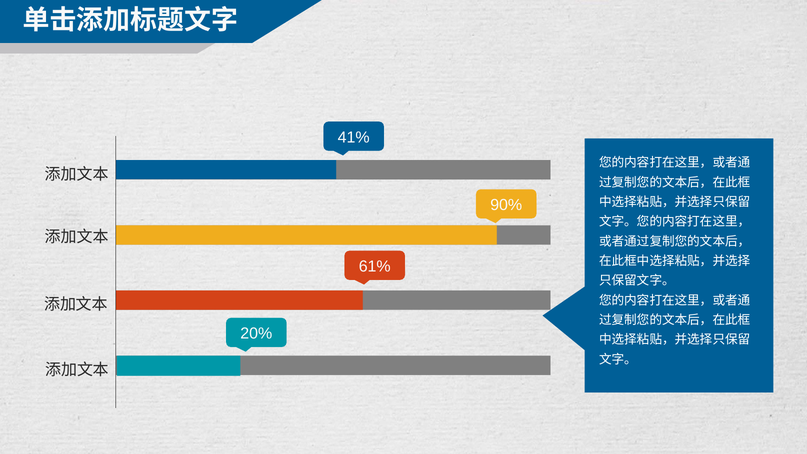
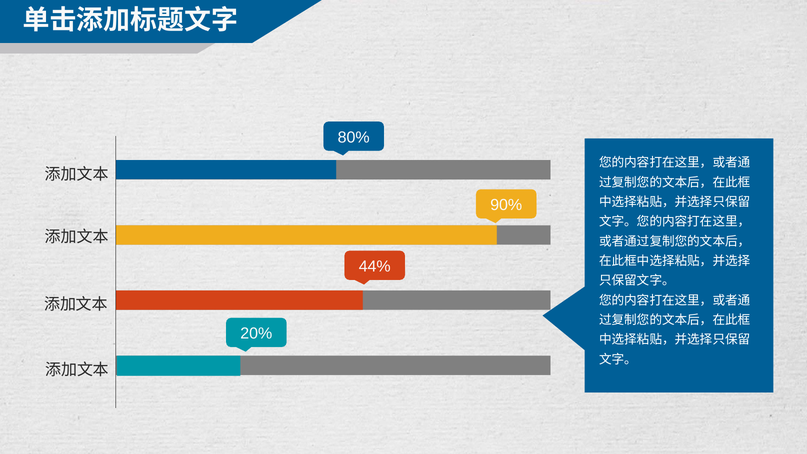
41%: 41% -> 80% (354, 137)
61%: 61% -> 44% (375, 266)
